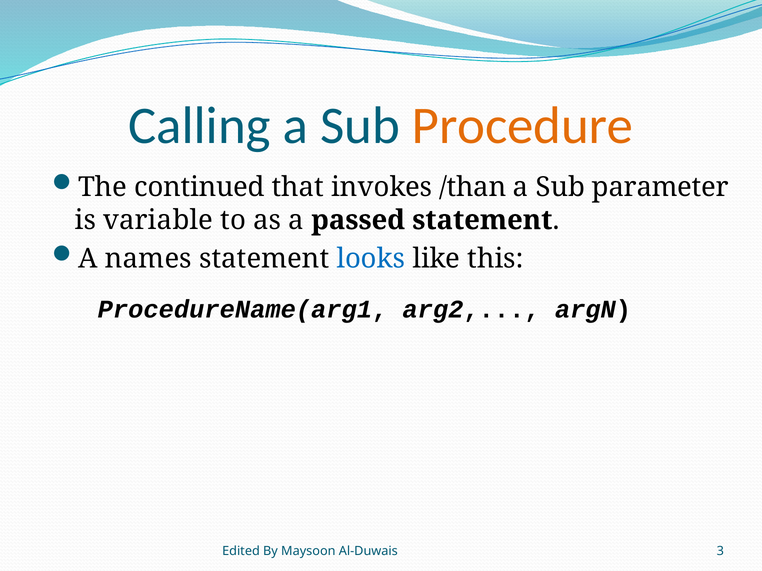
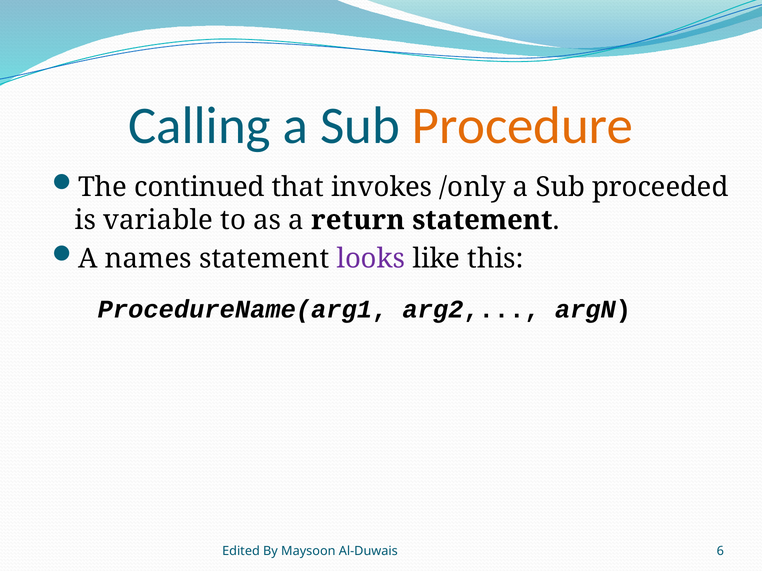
/than: /than -> /only (473, 187)
parameter: parameter -> proceeded (660, 187)
passed: passed -> return (358, 220)
looks colour: blue -> purple (371, 259)
3: 3 -> 6 (720, 551)
